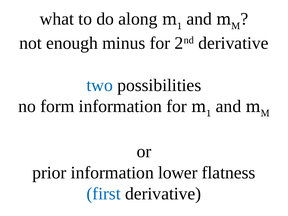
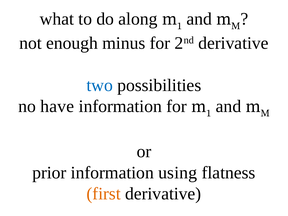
form: form -> have (57, 106)
lower: lower -> using (178, 173)
first colour: blue -> orange (104, 194)
